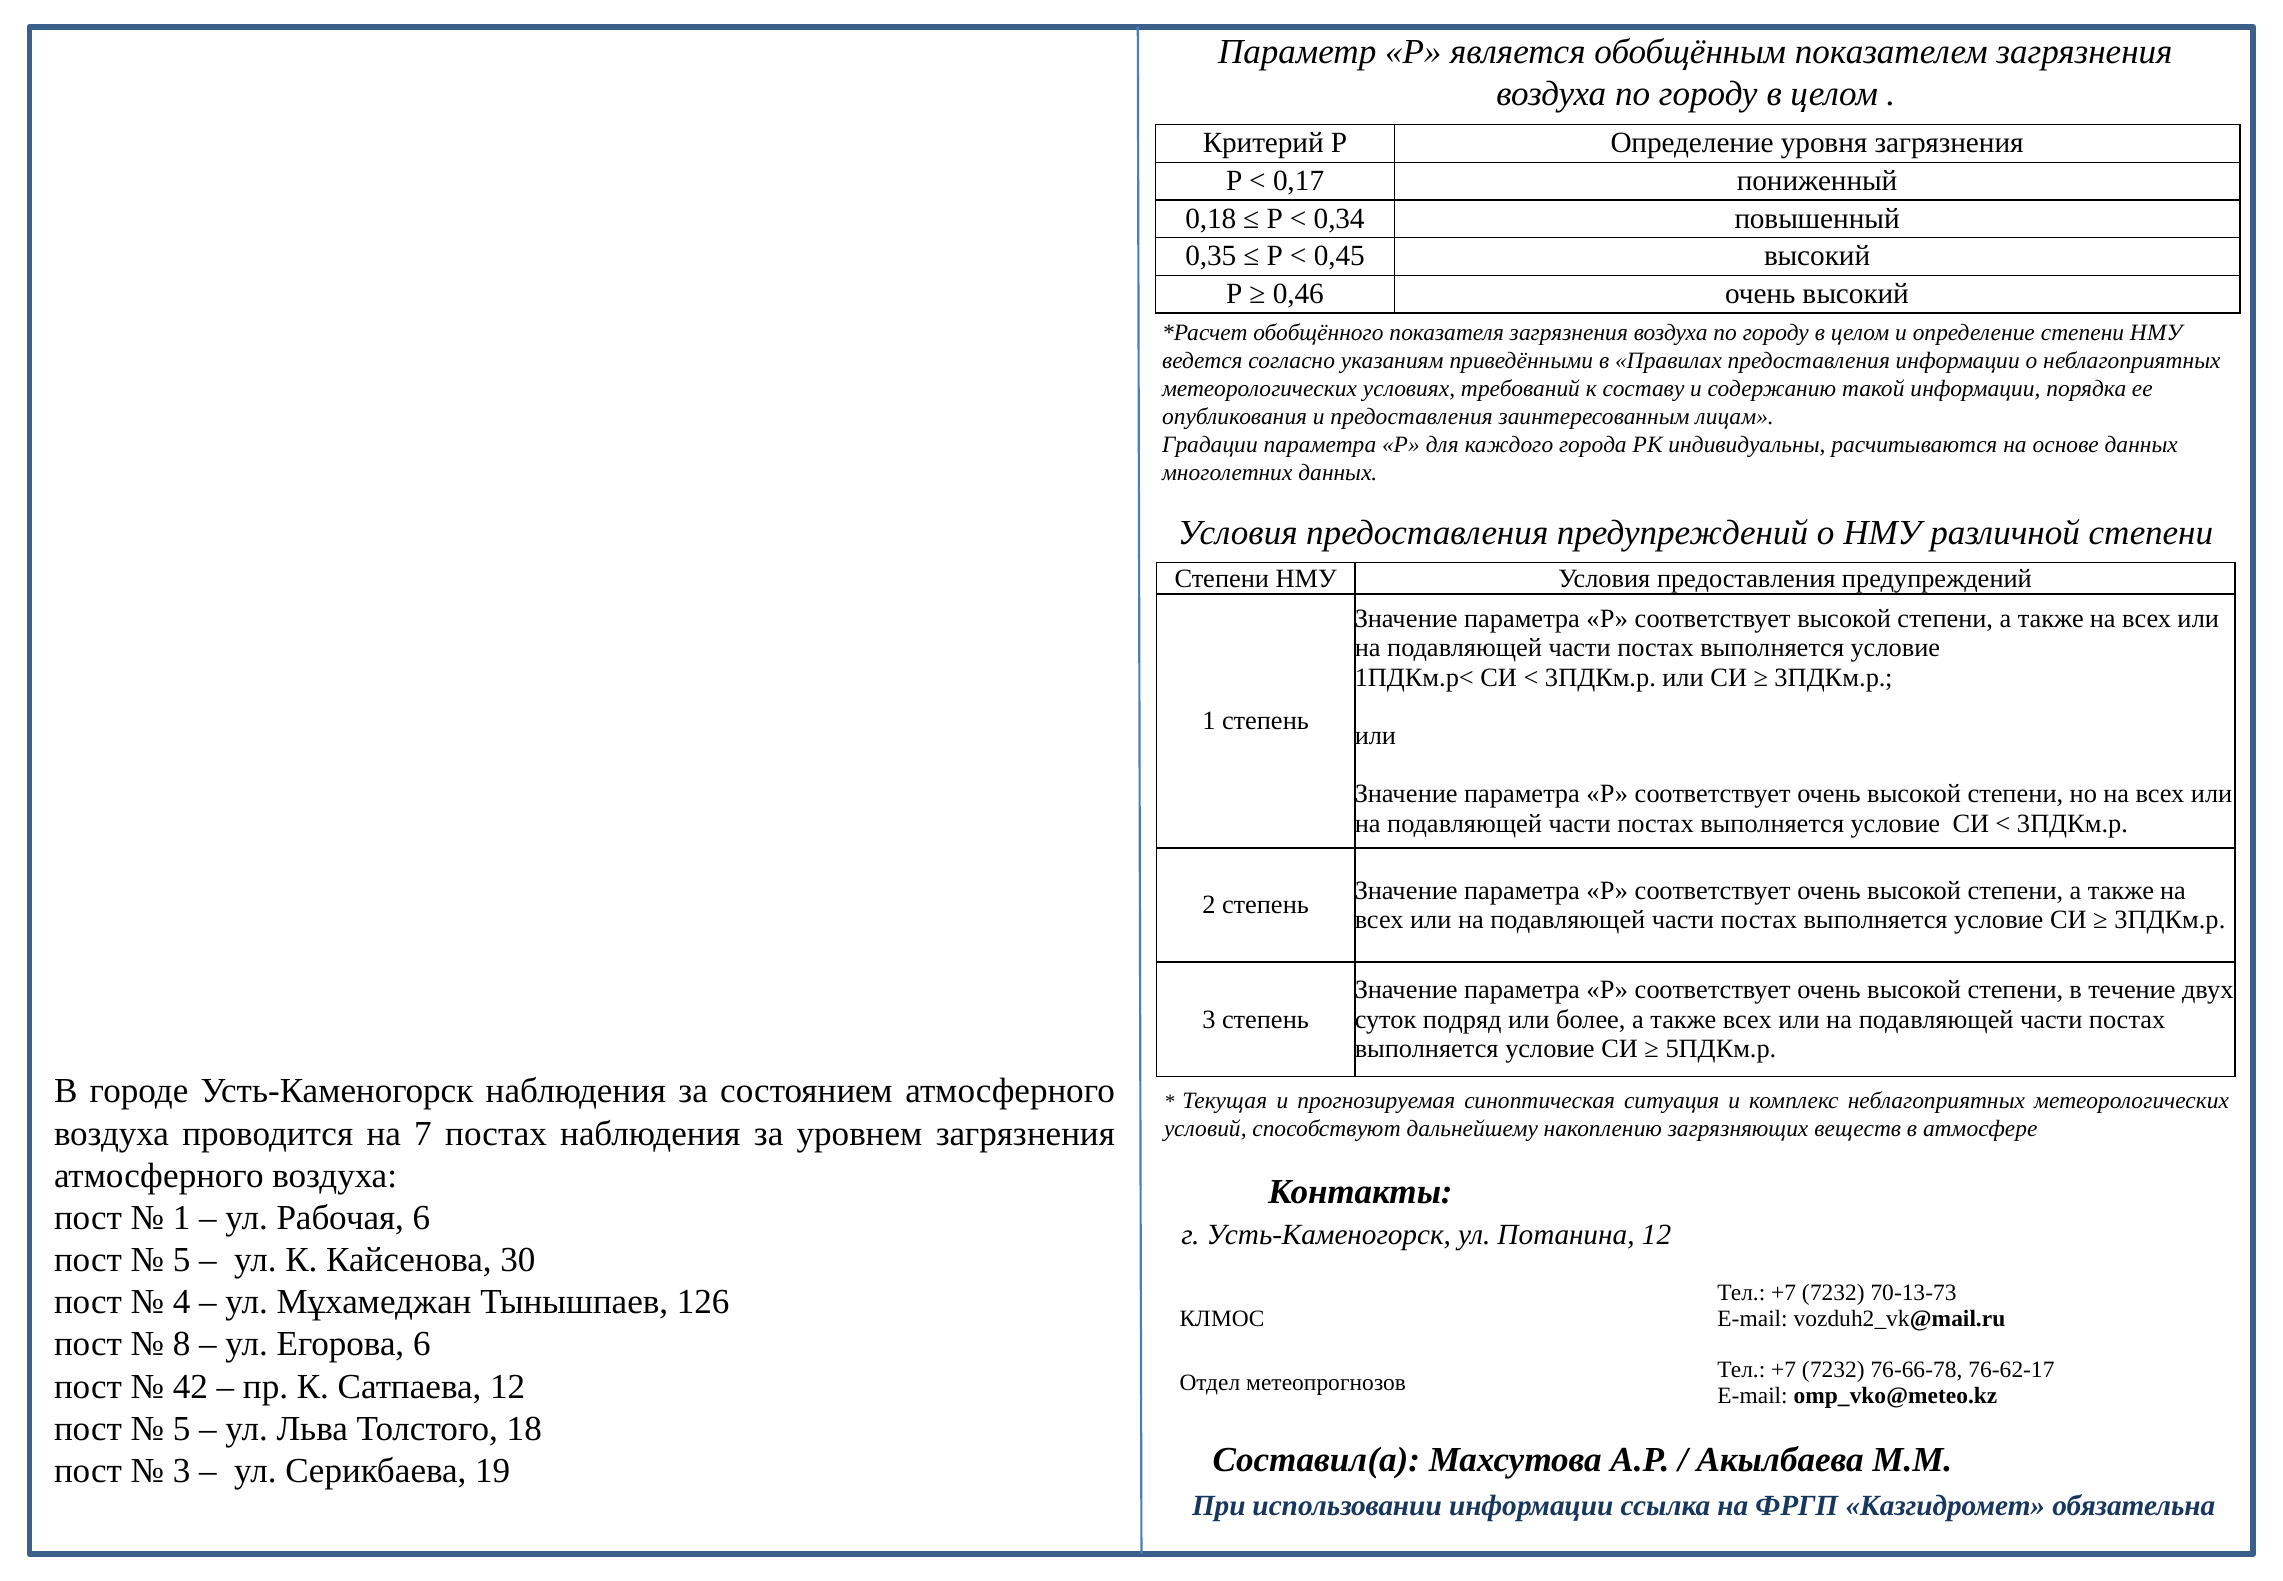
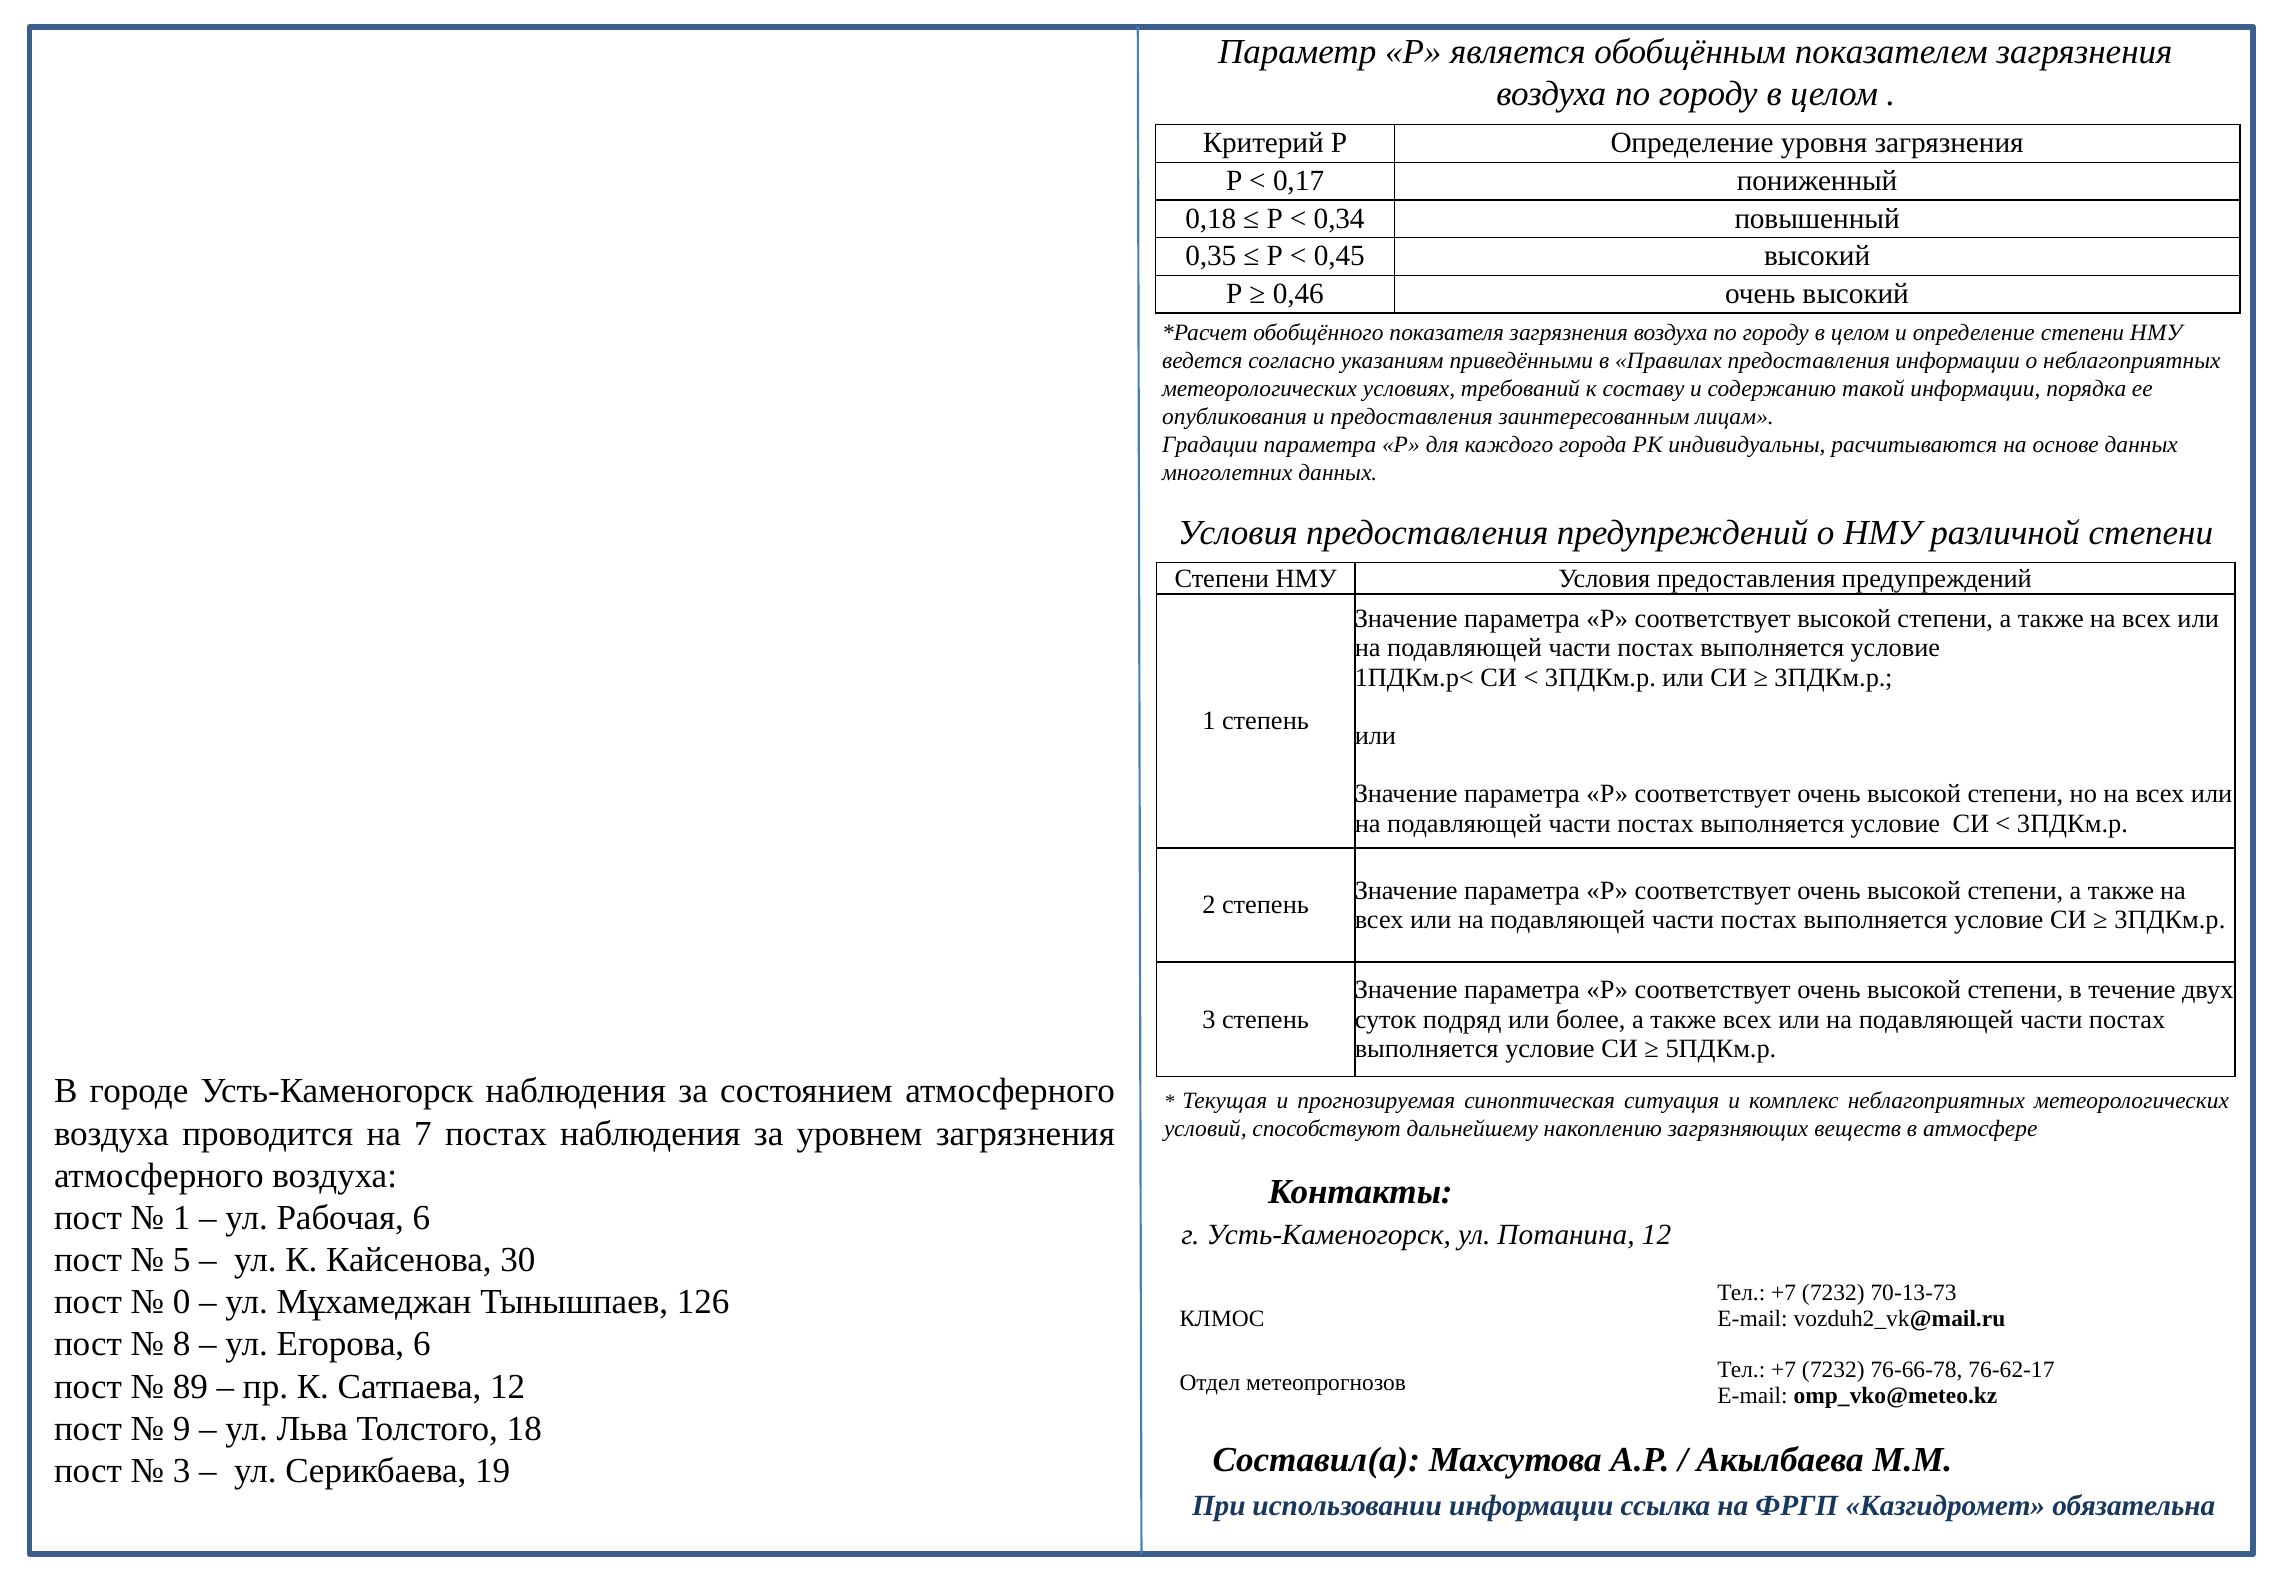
4: 4 -> 0 (182, 1302)
42: 42 -> 89 (190, 1386)
5: 5 -> 9 (182, 1428)
